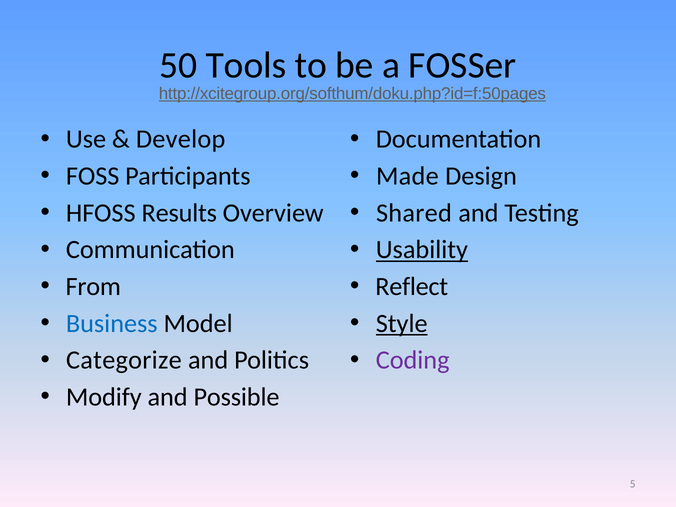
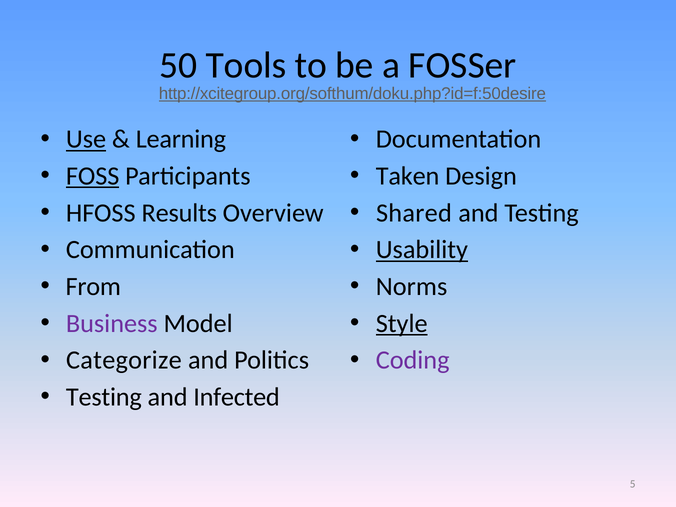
http://xcitegroup.org/softhum/doku.php?id=f:50pages: http://xcitegroup.org/softhum/doku.php?id=f:50pages -> http://xcitegroup.org/softhum/doku.php?id=f:50desire (352, 93)
Use underline: none -> present (86, 139)
Develop: Develop -> Learning (181, 139)
FOSS underline: none -> present (93, 176)
Made: Made -> Taken (408, 176)
Reflect: Reflect -> Norms (412, 287)
Business colour: blue -> purple (112, 323)
Modify: Modify -> Testing (104, 397)
Possible: Possible -> Infected (237, 397)
